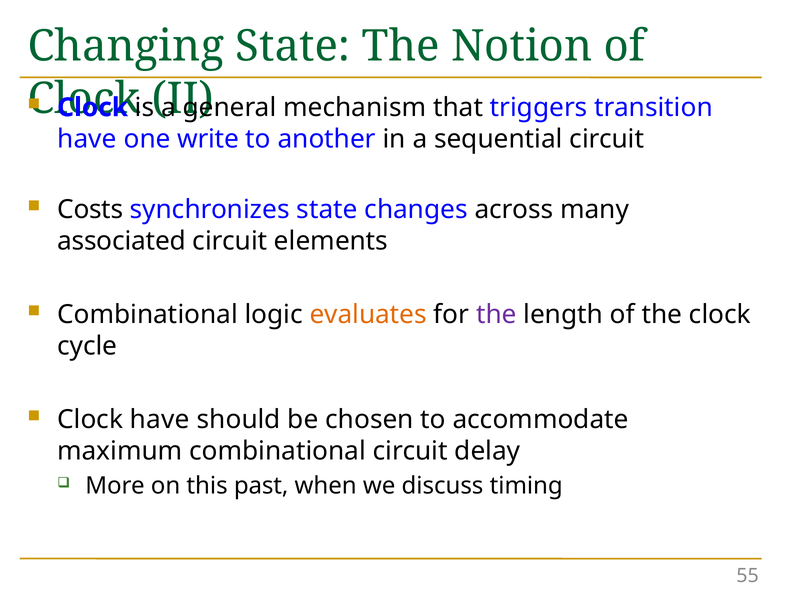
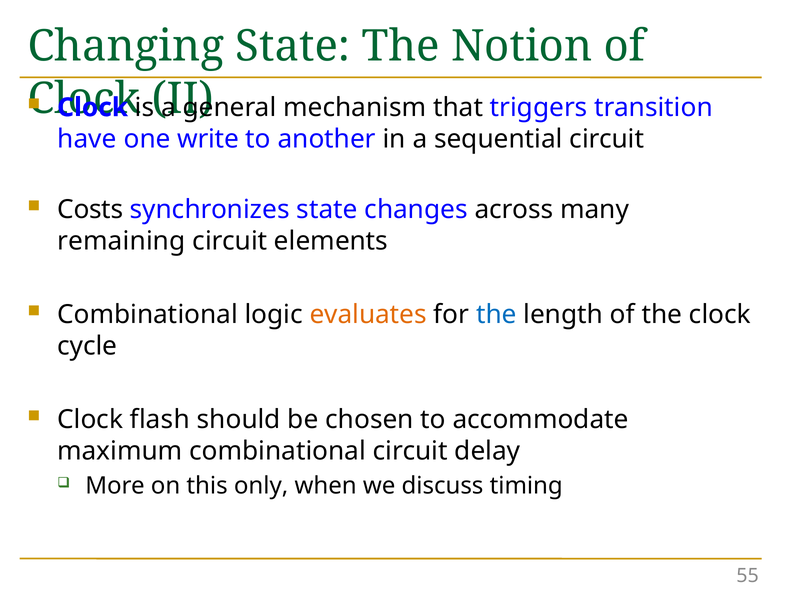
associated: associated -> remaining (121, 241)
the colour: purple -> blue (496, 315)
Clock have: have -> flash (160, 420)
past: past -> only (261, 486)
